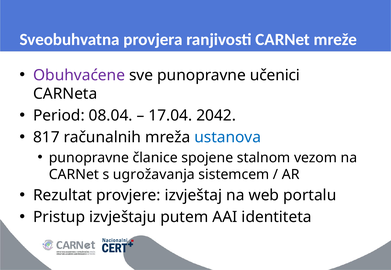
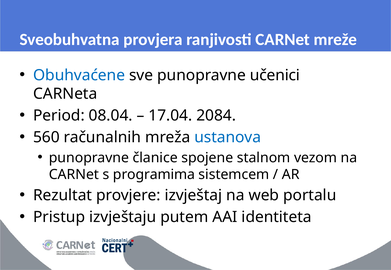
Obuhvaćene colour: purple -> blue (79, 75)
2042: 2042 -> 2084 (216, 116)
817: 817 -> 560 (46, 138)
ugrožavanja: ugrožavanja -> programima (154, 175)
